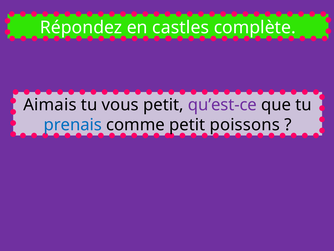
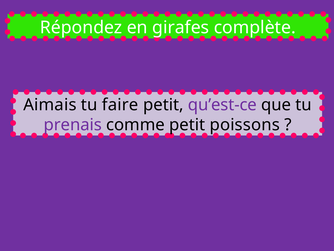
castles: castles -> girafes (181, 27)
vous: vous -> faire (120, 105)
prenais colour: blue -> purple (73, 125)
